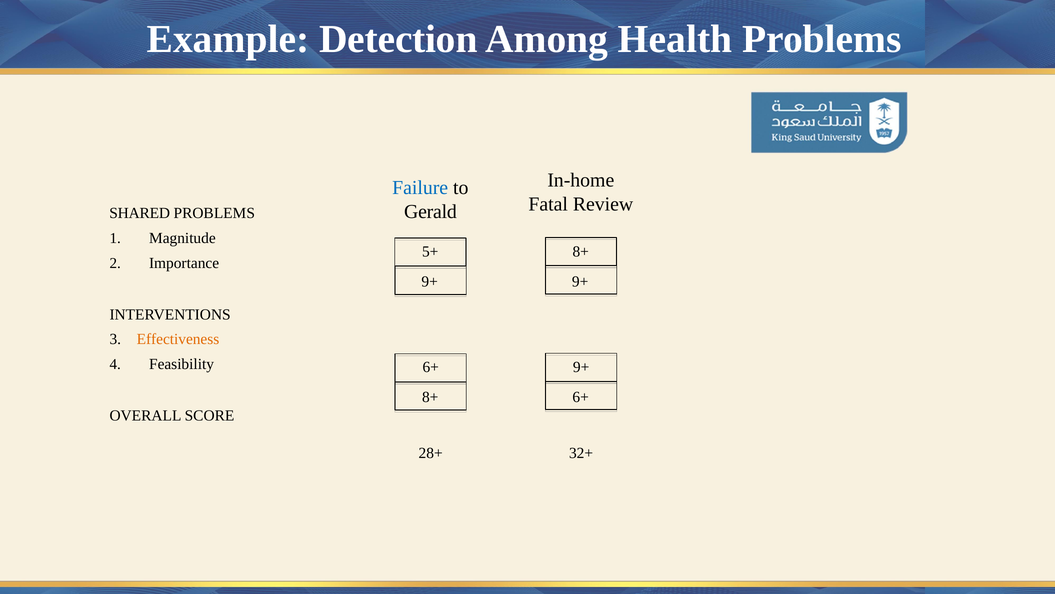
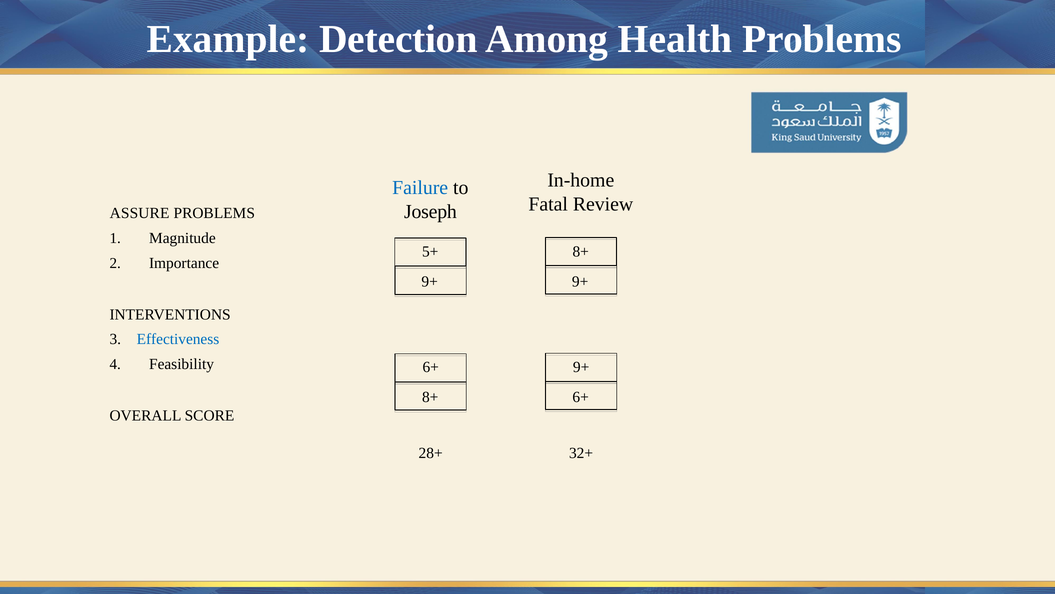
Gerald: Gerald -> Joseph (430, 211)
SHARED: SHARED -> ASSURE (140, 213)
Effectiveness colour: orange -> blue (178, 339)
